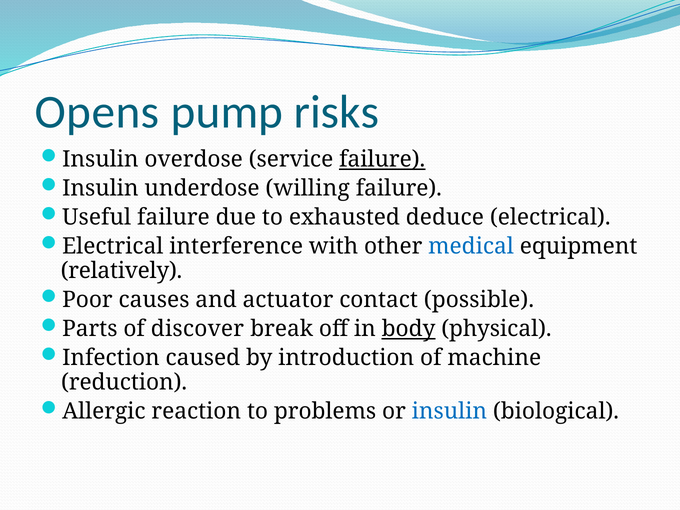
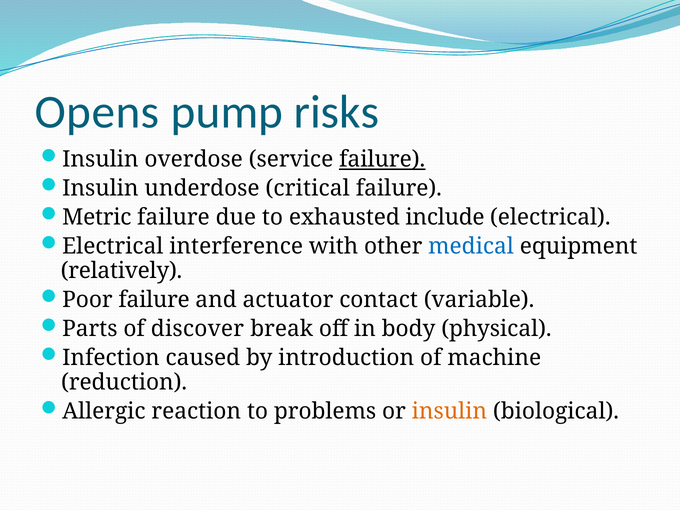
willing: willing -> critical (308, 188)
Useful: Useful -> Metric (97, 217)
deduce: deduce -> include (445, 217)
Poor causes: causes -> failure (154, 300)
possible: possible -> variable (479, 300)
body underline: present -> none (409, 329)
insulin colour: blue -> orange (449, 411)
